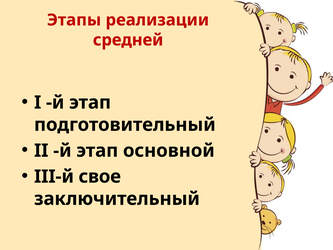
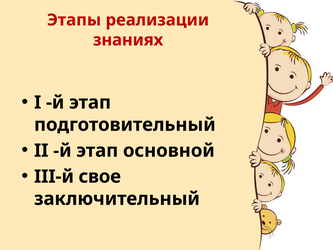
средней: средней -> знаниях (128, 40)
